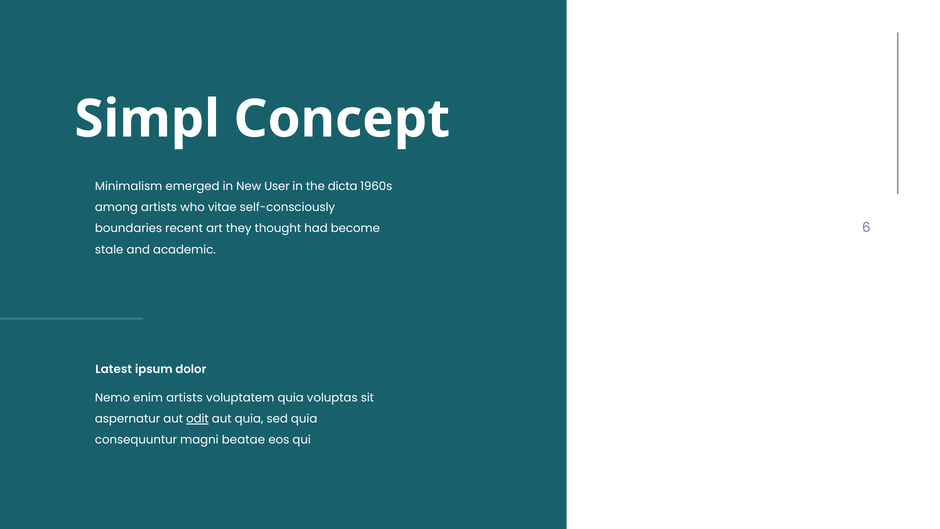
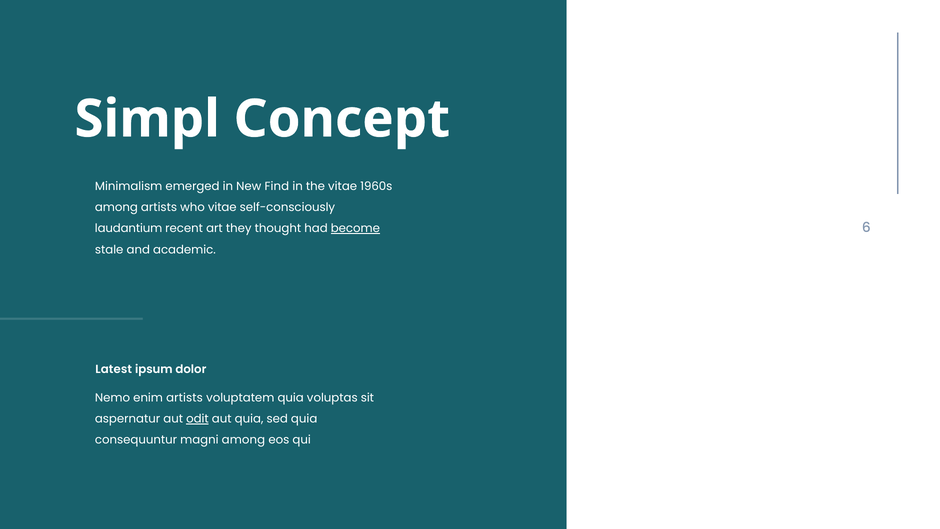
User: User -> Find (277, 186)
the dicta: dicta -> vitae (343, 186)
boundaries: boundaries -> laudantium (129, 228)
become underline: none -> present (355, 228)
magni beatae: beatae -> among (243, 440)
